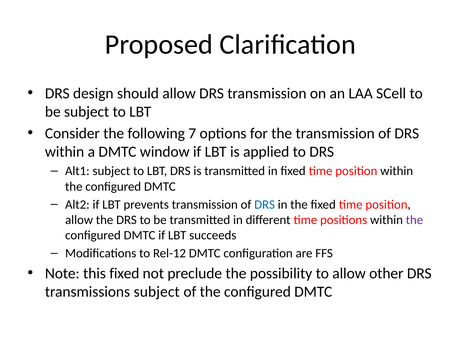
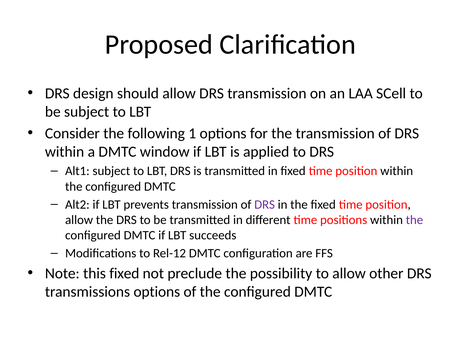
7: 7 -> 1 (192, 133)
DRS colour: blue -> purple (265, 204)
transmissions subject: subject -> options (157, 292)
